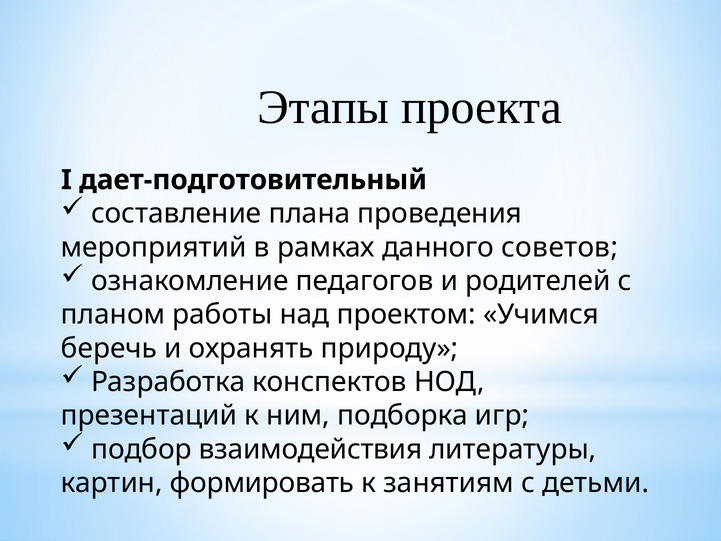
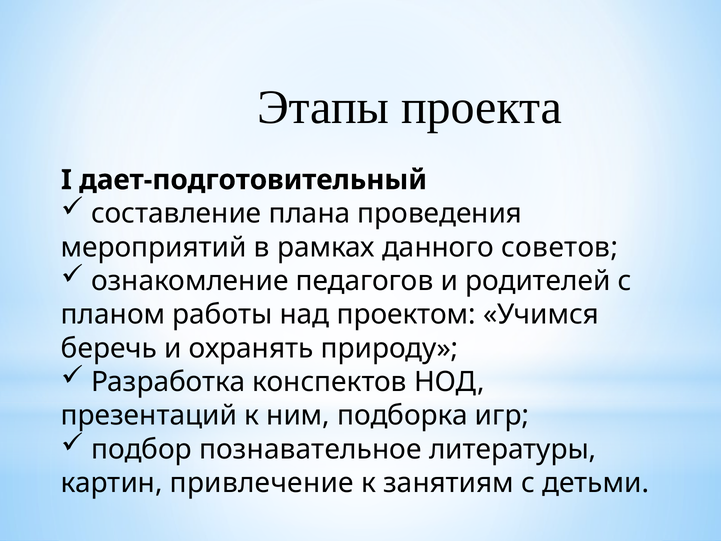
взаимодействия: взаимодействия -> познавательное (310, 449)
формировать: формировать -> привлечение (262, 483)
